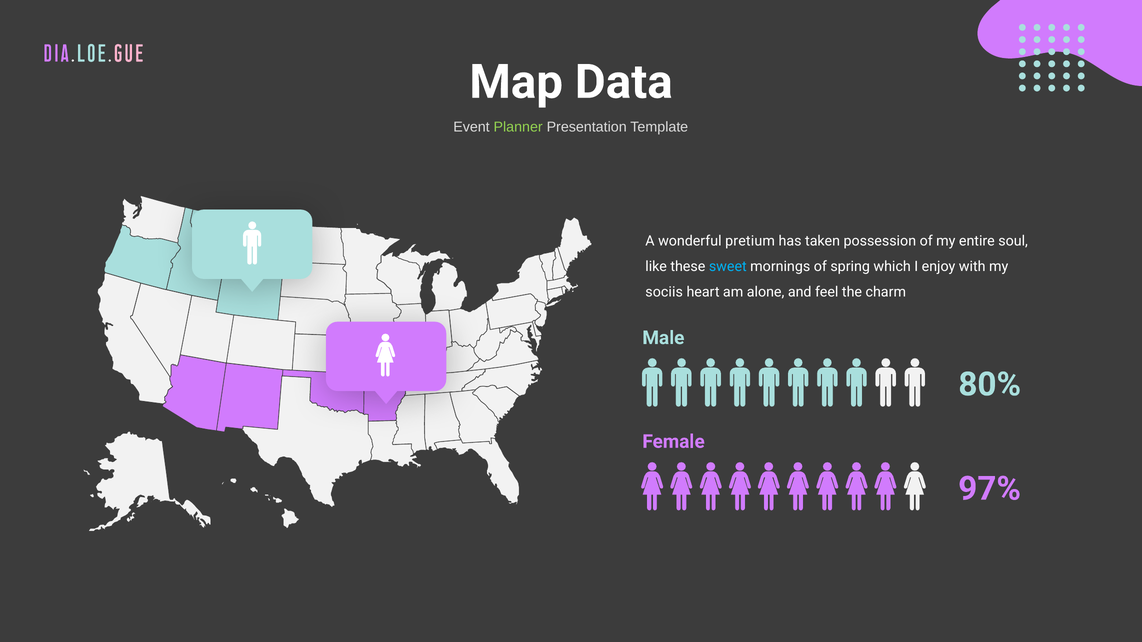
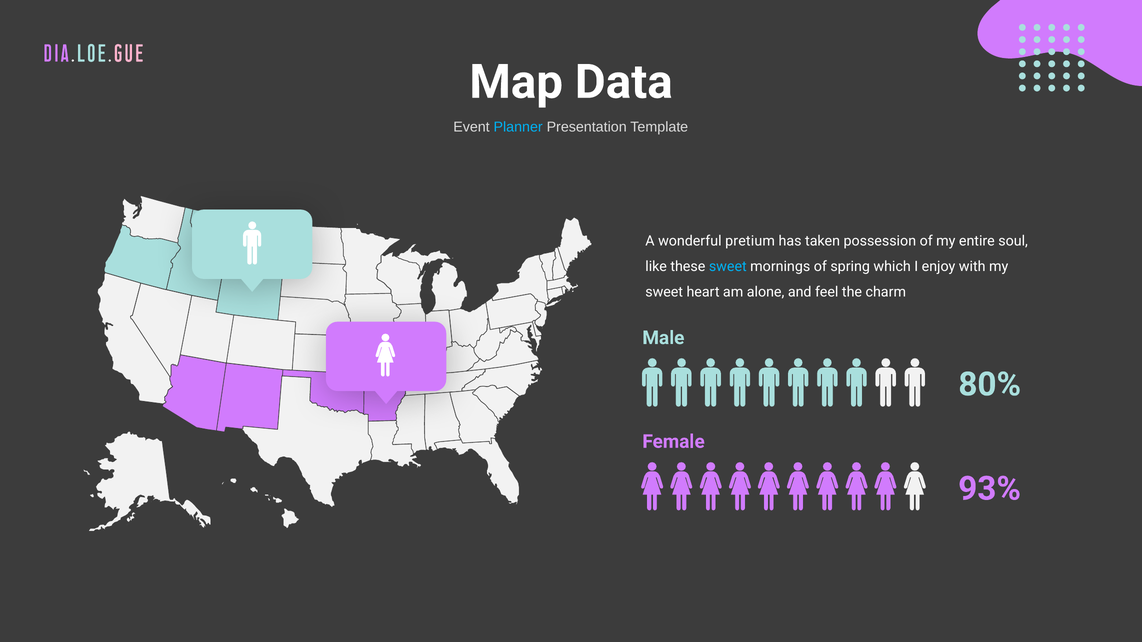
Planner colour: light green -> light blue (518, 127)
sociis: sociis -> sweet (664, 292)
97%: 97% -> 93% (990, 489)
